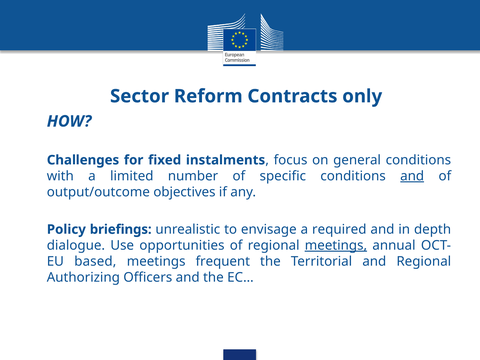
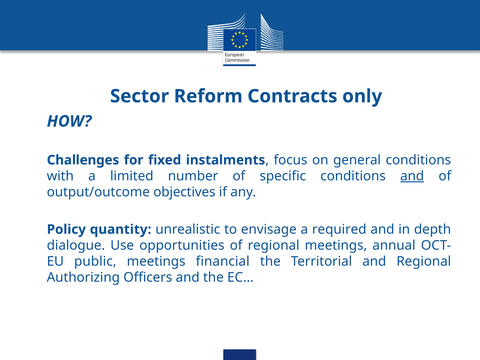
briefings: briefings -> quantity (121, 229)
meetings underline: present -> none (336, 245)
based: based -> public (95, 261)
frequent: frequent -> financial (223, 261)
